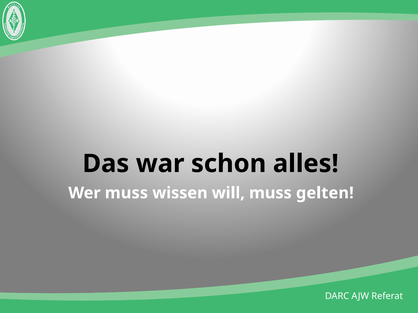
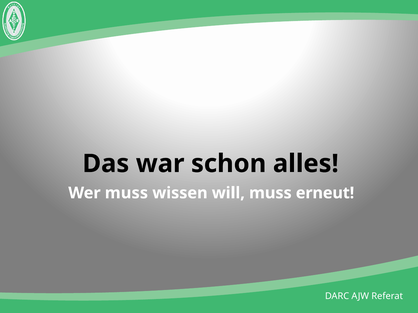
gelten: gelten -> erneut (325, 193)
